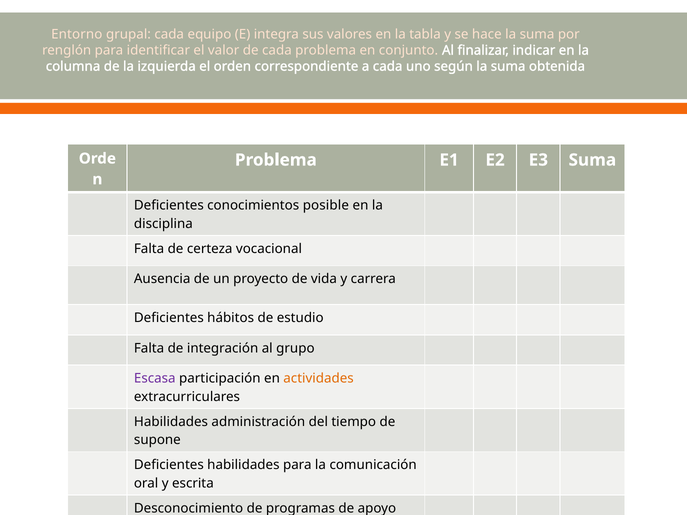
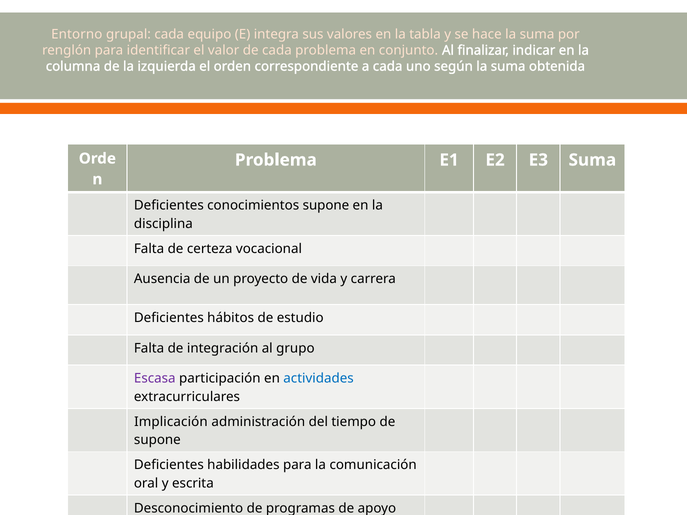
conocimientos posible: posible -> supone (326, 206)
actividades colour: orange -> blue (319, 379)
Habilidades: Habilidades -> Implicación (171, 422)
